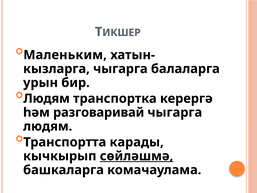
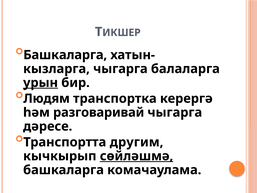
Маленьким: Маленьким -> Башкаларга (65, 55)
урын underline: none -> present (41, 83)
людям: людям -> дәресе (48, 126)
карады: карады -> другим (137, 142)
